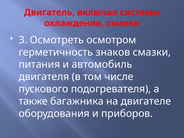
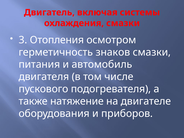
Осмотреть: Осмотреть -> Отопления (57, 40)
багажника: багажника -> натяжение (77, 101)
